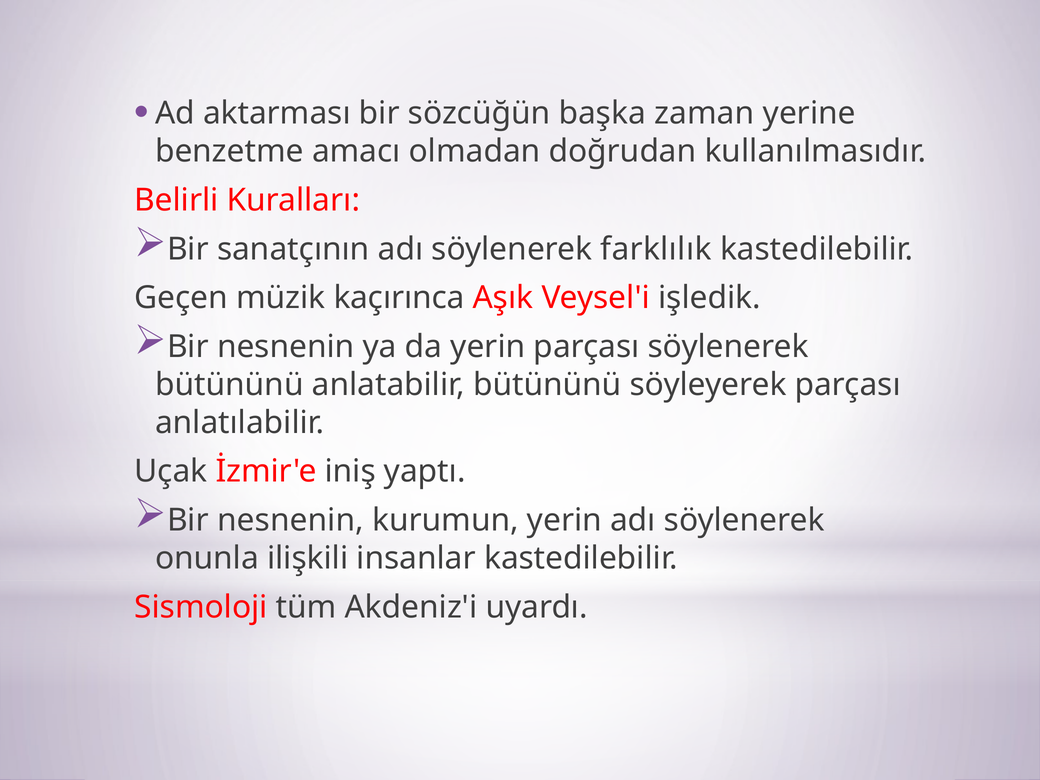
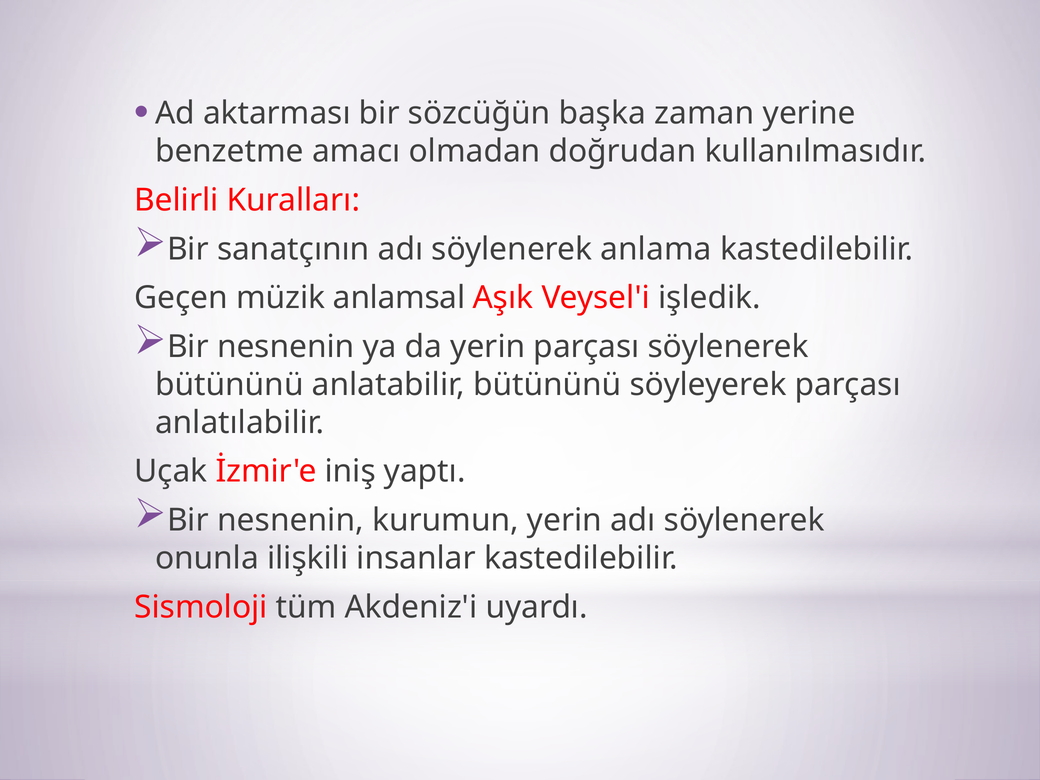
farklılık: farklılık -> anlama (656, 249)
kaçırınca: kaçırınca -> anlamsal (399, 298)
